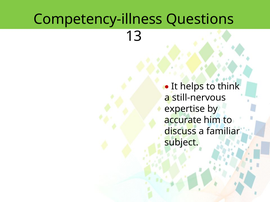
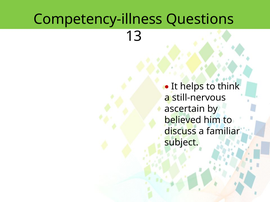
expertise: expertise -> ascertain (185, 109)
accurate: accurate -> believed (183, 120)
